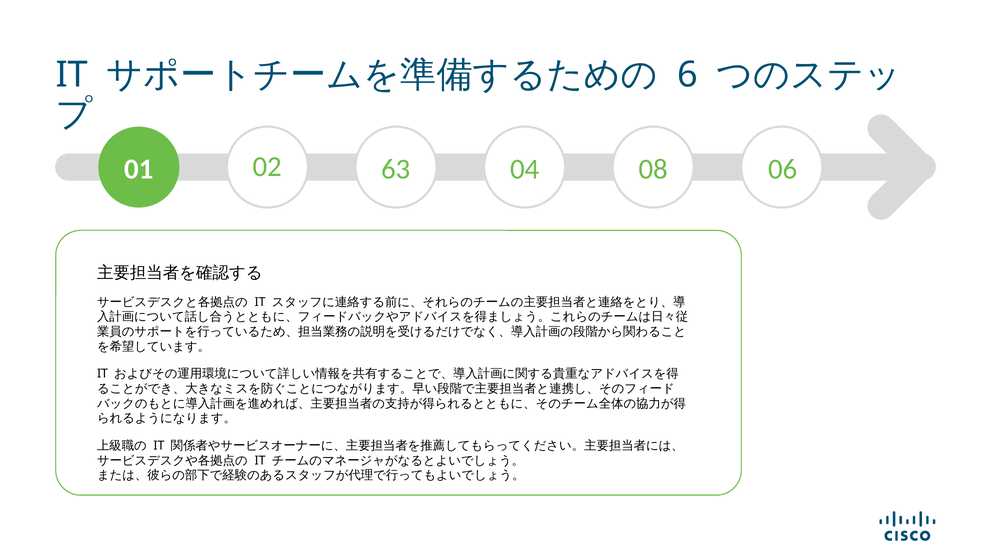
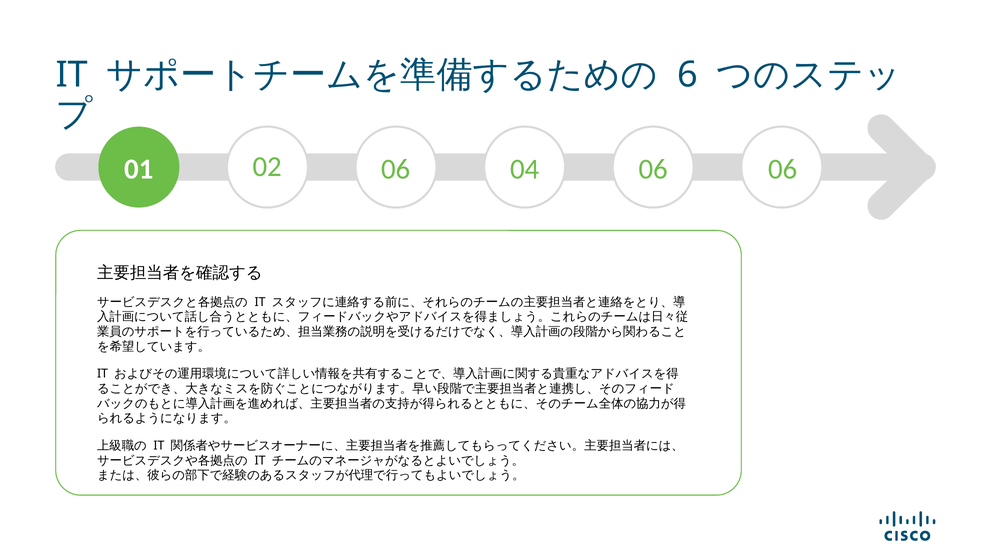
01 63: 63 -> 06 (396, 169)
04 08: 08 -> 06 (653, 169)
